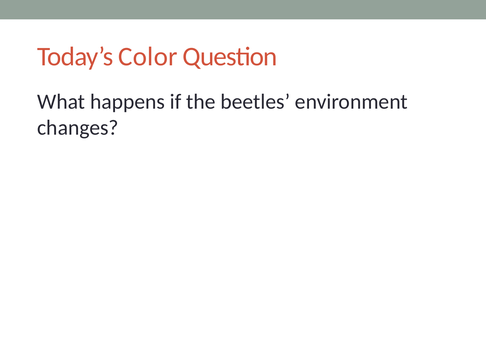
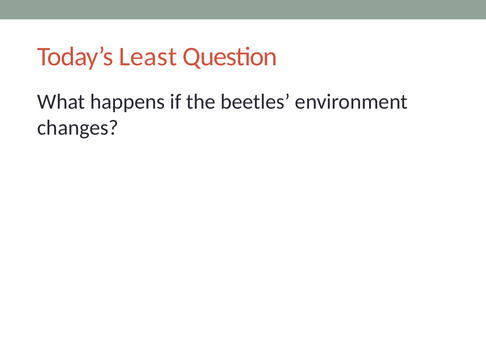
Color: Color -> Least (148, 57)
